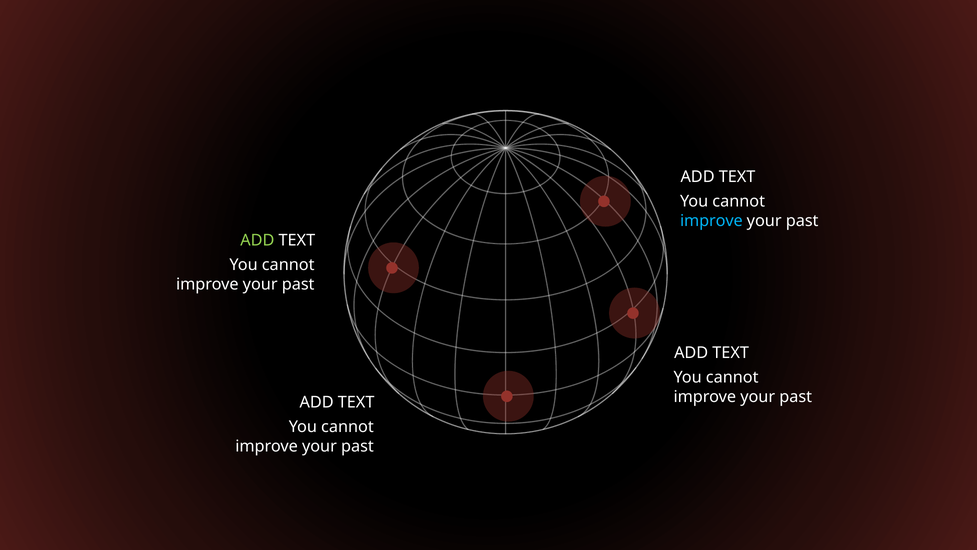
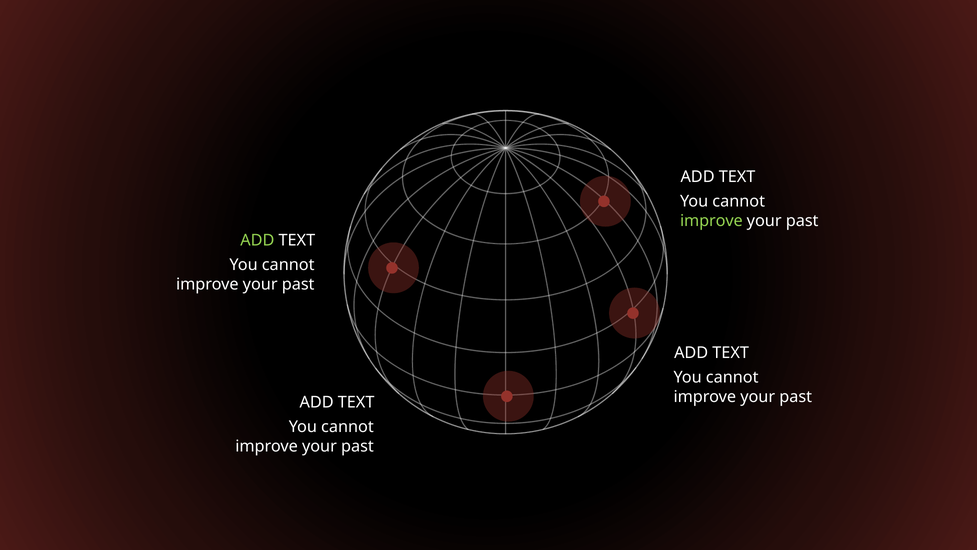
improve colour: light blue -> light green (711, 221)
